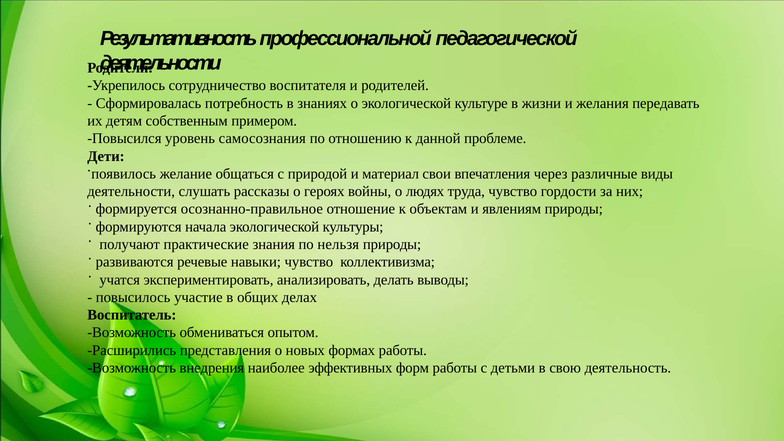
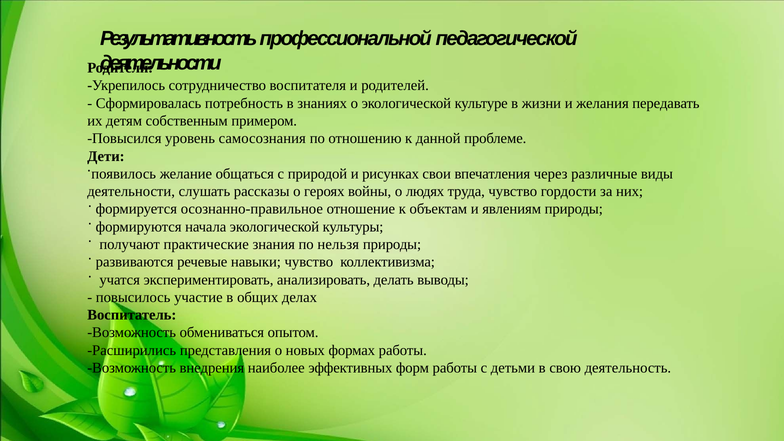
материал: материал -> рисунках (391, 174)
